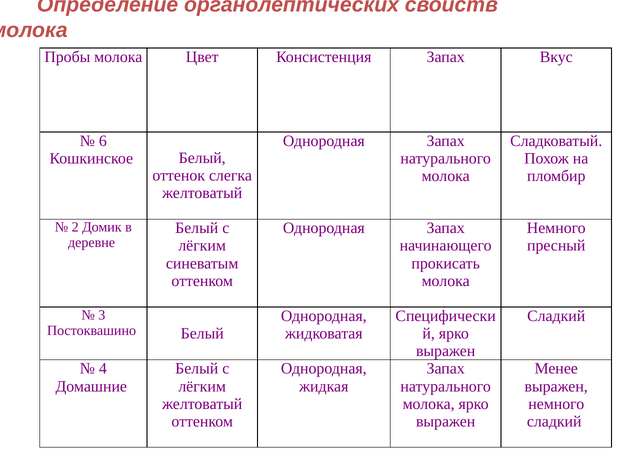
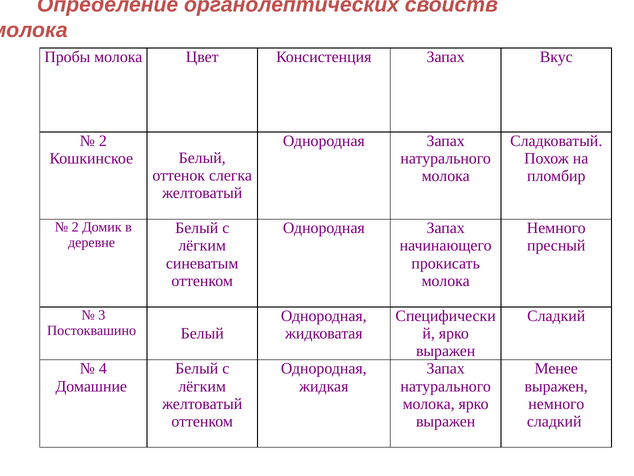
6: 6 -> 2 (103, 141)
